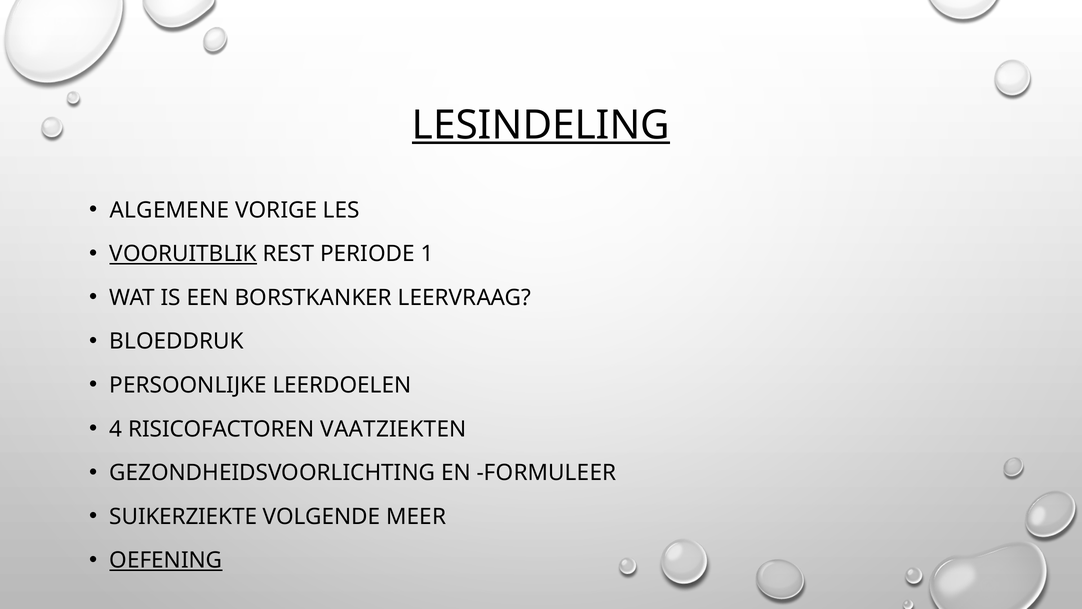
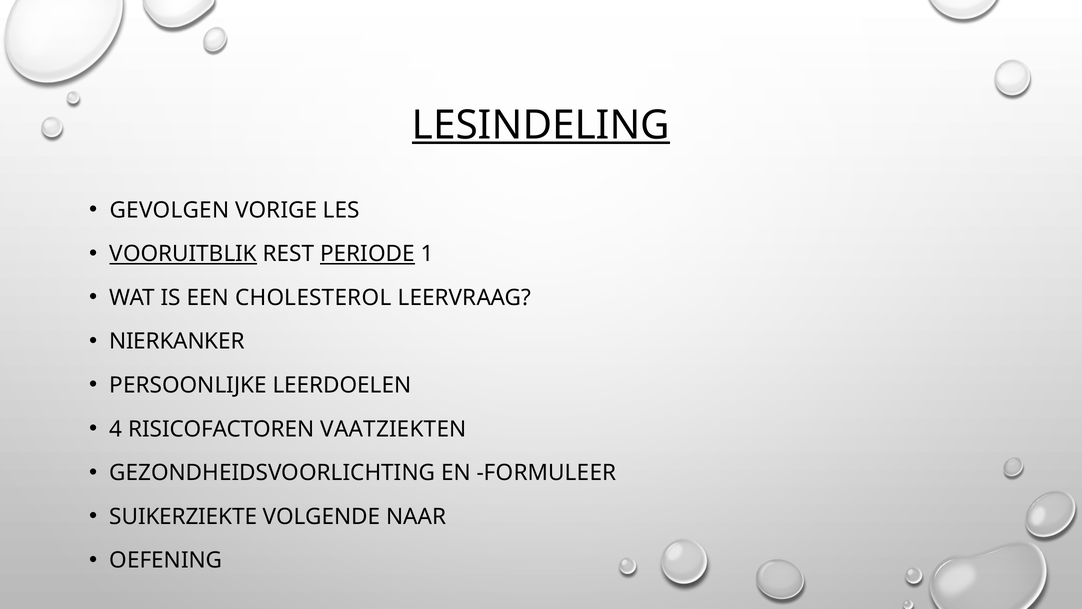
ALGEMENE: ALGEMENE -> GEVOLGEN (169, 210)
PERIODE underline: none -> present (367, 254)
BORSTKANKER: BORSTKANKER -> CHOLESTEROL (313, 298)
BLOEDDRUK: BLOEDDRUK -> NIERKANKER (177, 341)
MEER: MEER -> NAAR (416, 516)
OEFENING underline: present -> none (166, 560)
